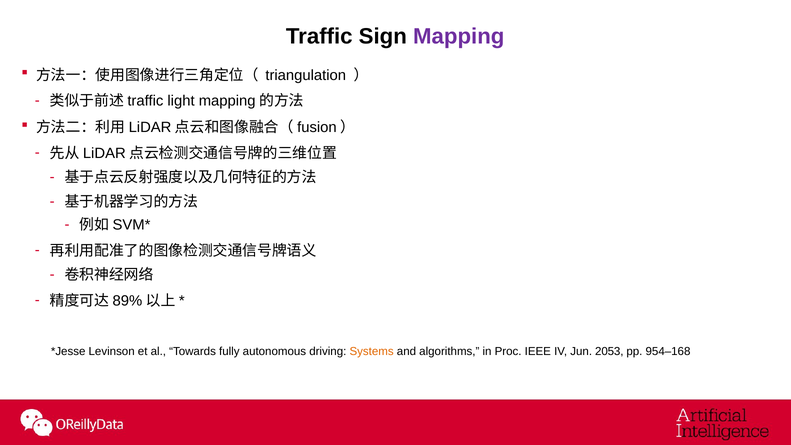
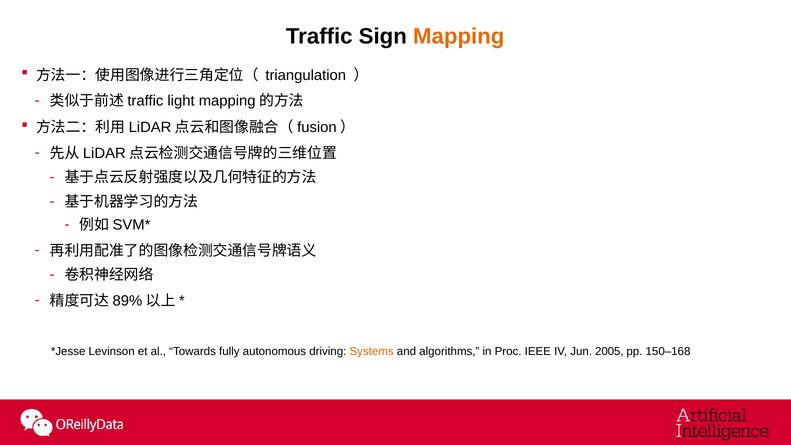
Mapping colour: purple -> orange (459, 36)
2053: 2053 -> 2005 (609, 351)
954–168: 954–168 -> 150–168 (668, 351)
